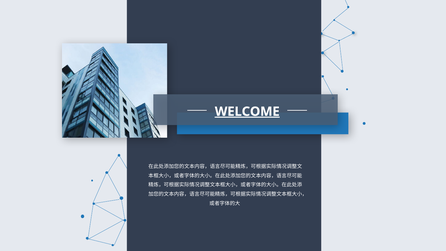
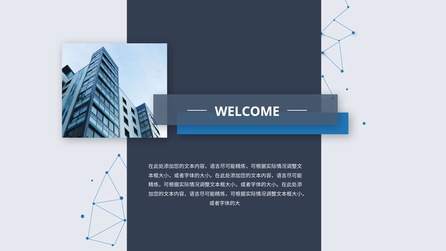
WELCOME underline: present -> none (247, 112)
